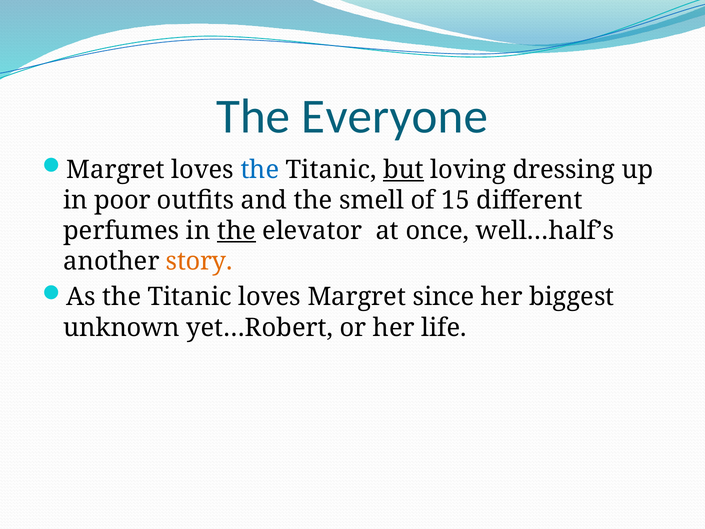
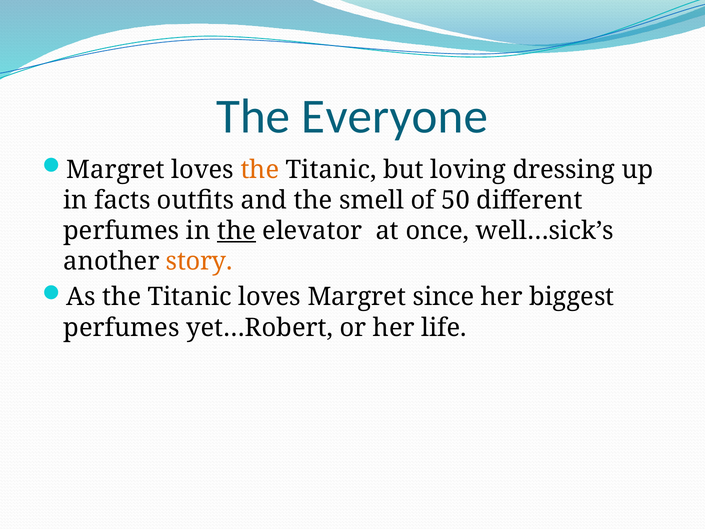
the colour: blue -> orange (260, 170)
but underline: present -> none (403, 170)
poor: poor -> facts (122, 200)
15: 15 -> 50 (456, 200)
well…half’s: well…half’s -> well…sick’s (545, 231)
unknown: unknown -> perfumes (121, 327)
